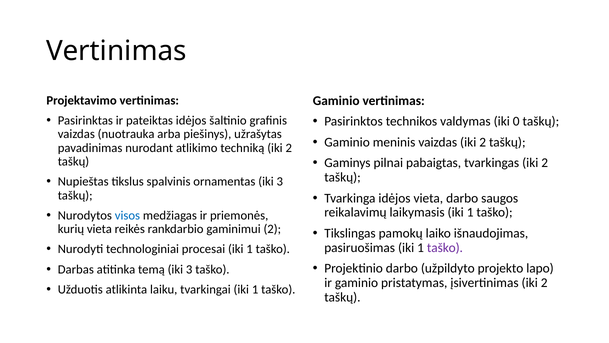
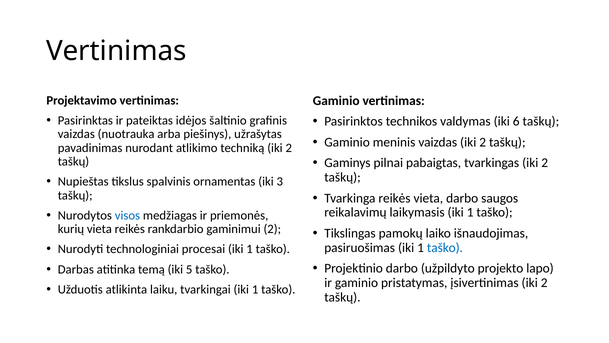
0: 0 -> 6 (516, 121)
Tvarkinga idėjos: idėjos -> reikės (394, 198)
taško colour: purple -> blue (445, 247)
temą iki 3: 3 -> 5 (189, 269)
